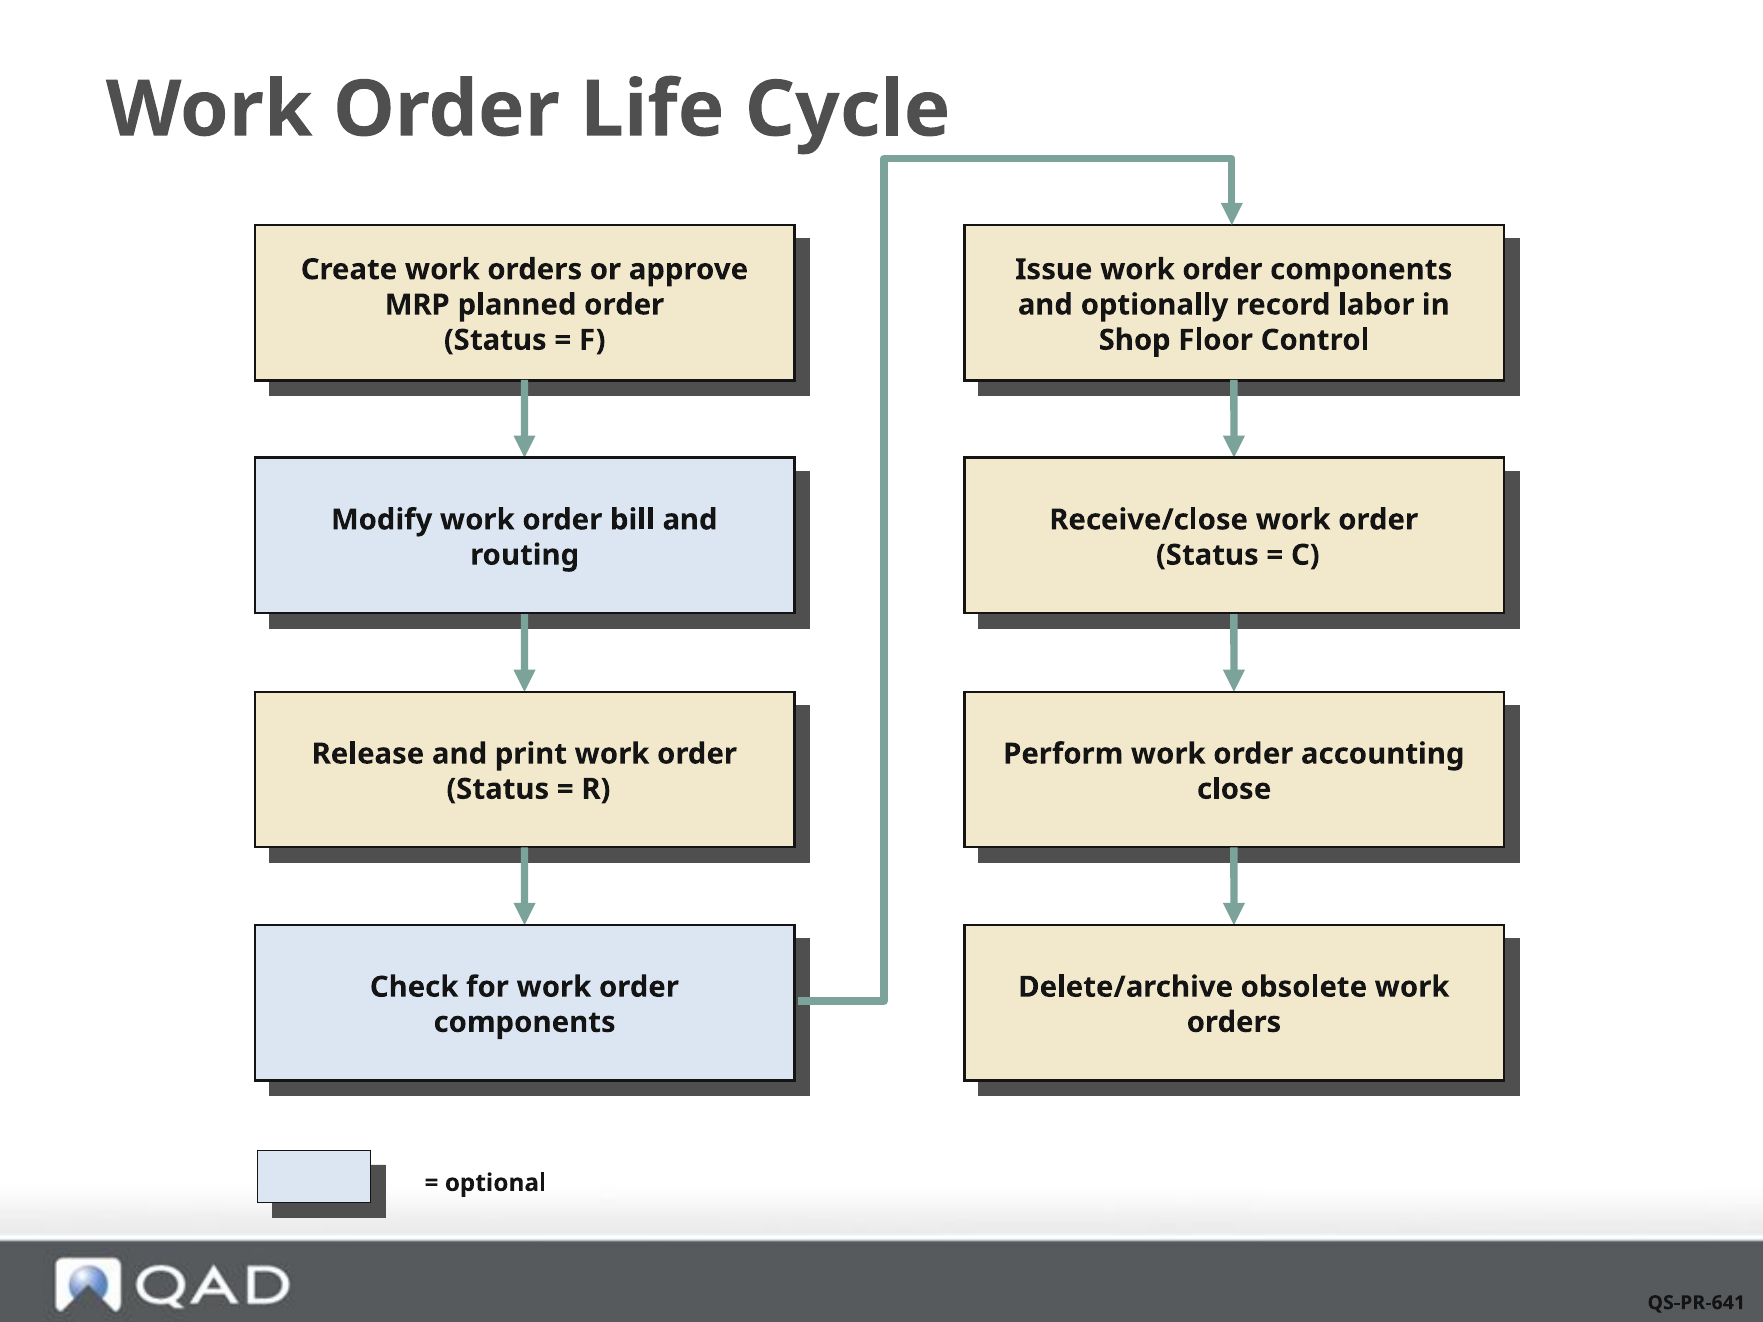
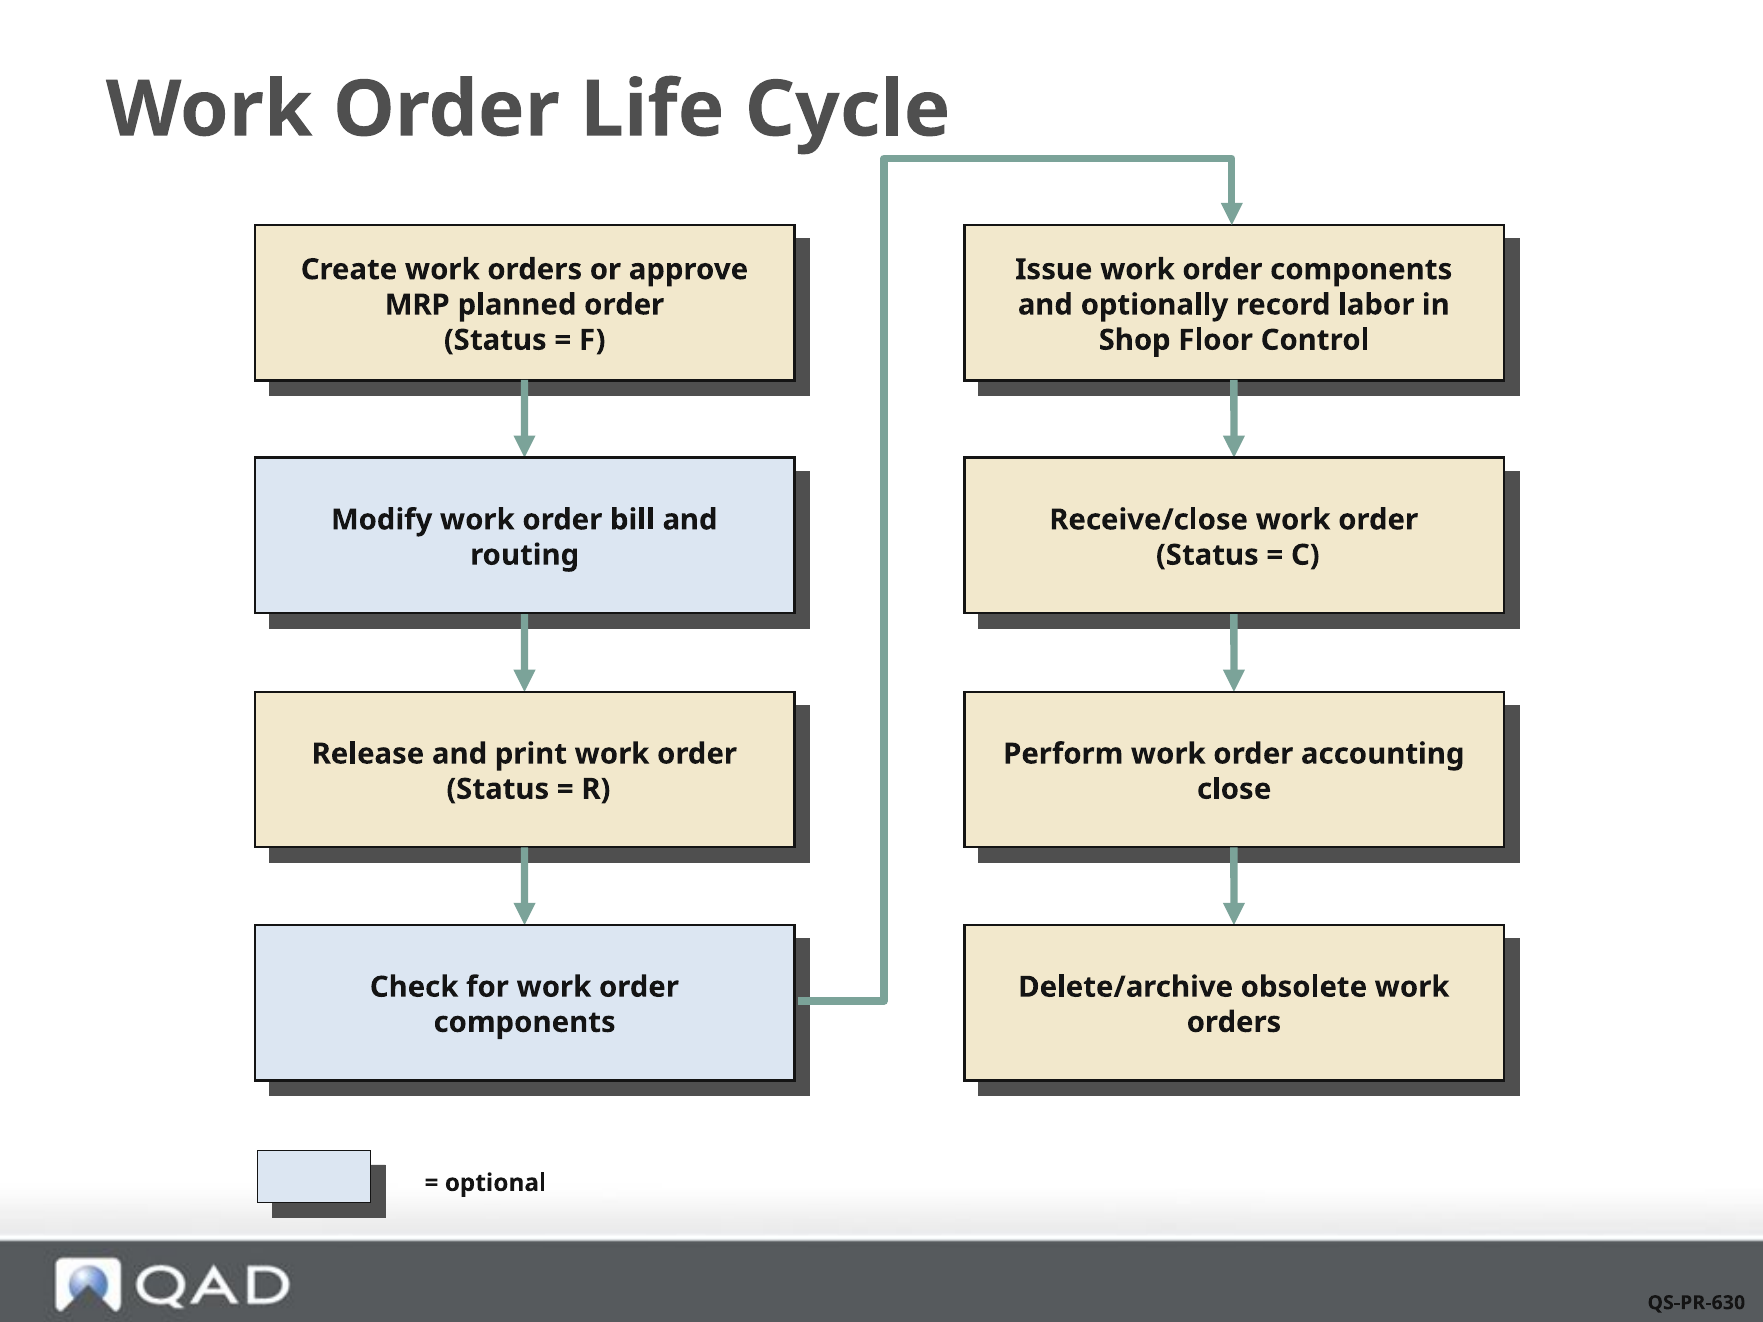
QS-PR-641: QS-PR-641 -> QS-PR-630 (1696, 1303)
